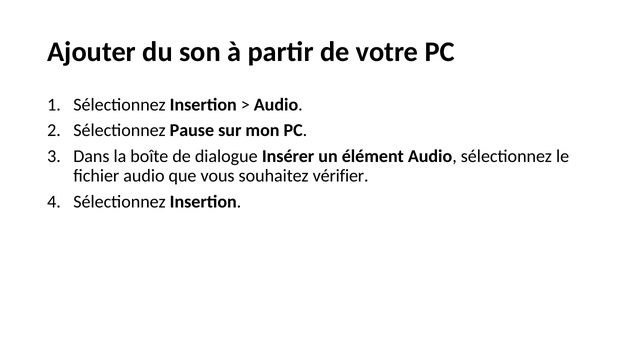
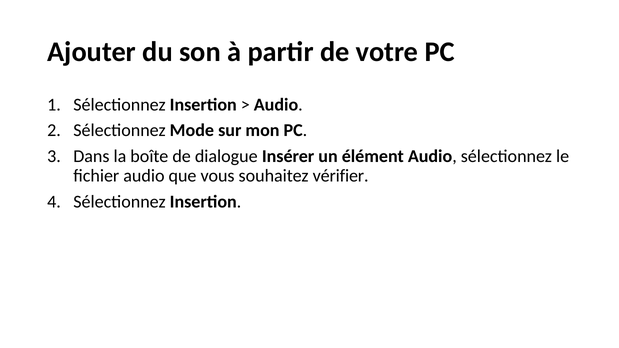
Pause: Pause -> Mode (192, 131)
